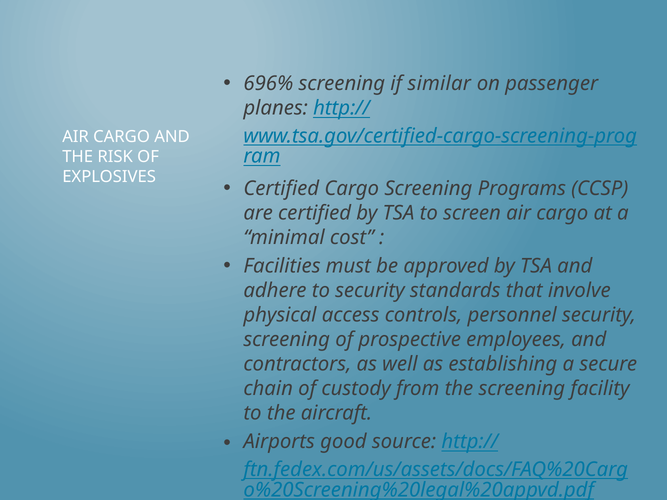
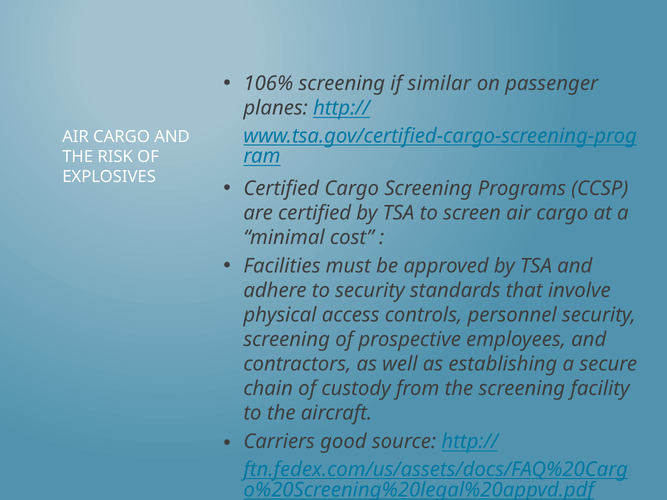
696%: 696% -> 106% (268, 84)
Airports: Airports -> Carriers (279, 442)
